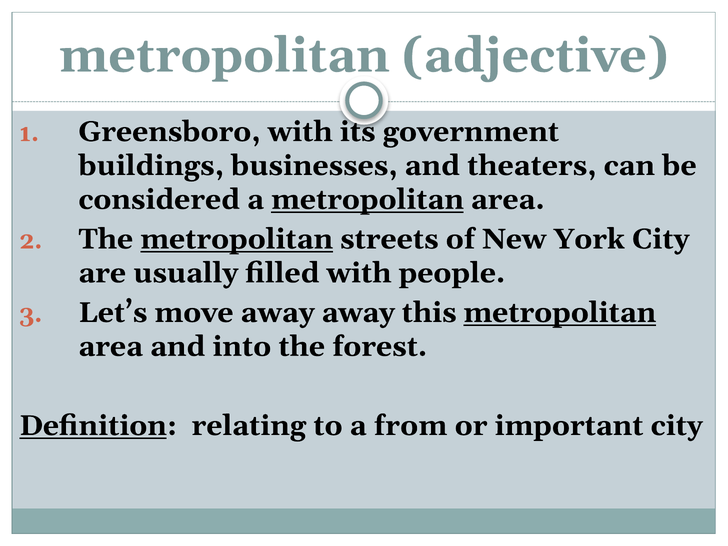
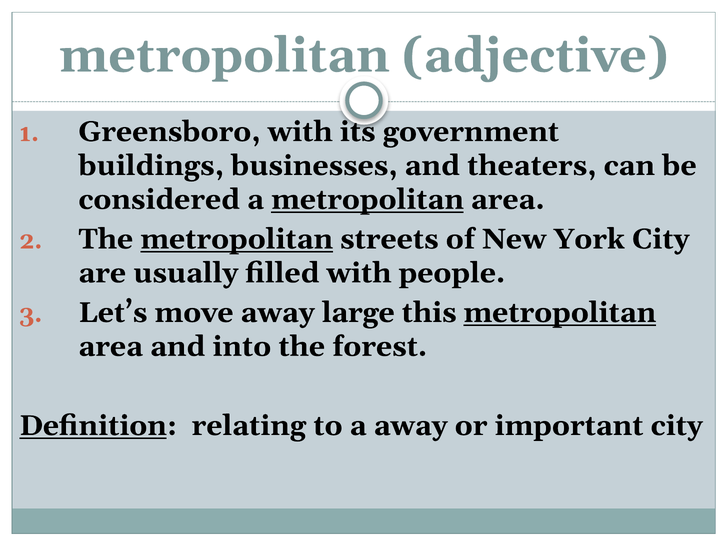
away away: away -> large (358, 313)
a from: from -> away (411, 426)
